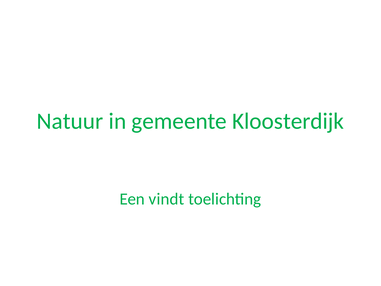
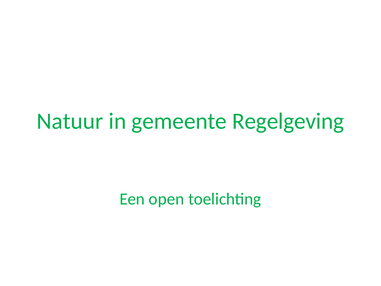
Kloosterdijk: Kloosterdijk -> Regelgeving (288, 121)
vindt: vindt -> open (167, 199)
